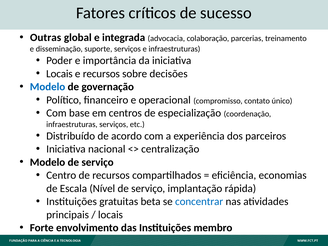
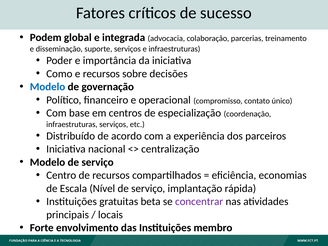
Outras: Outras -> Podem (46, 38)
Locais: Locais -> Como (59, 74)
concentrar colour: blue -> purple (199, 202)
